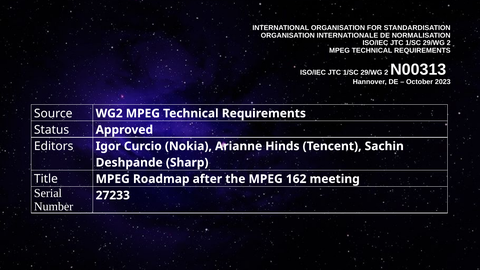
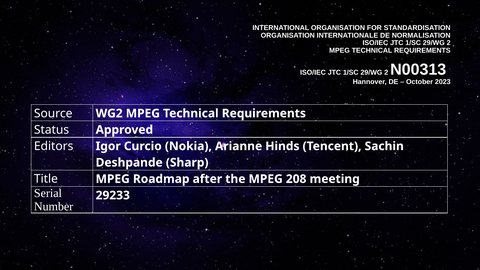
162: 162 -> 208 (296, 179)
27233: 27233 -> 29233 (113, 195)
